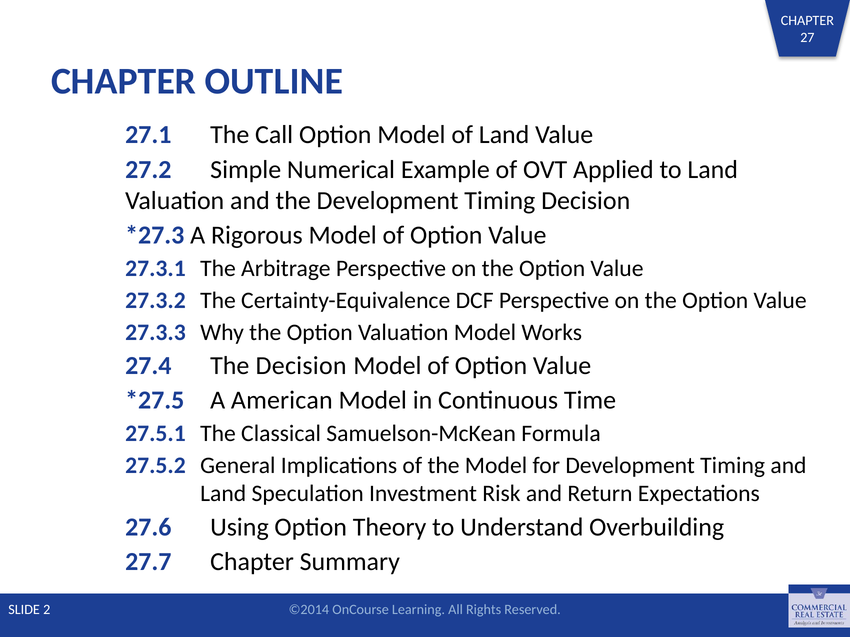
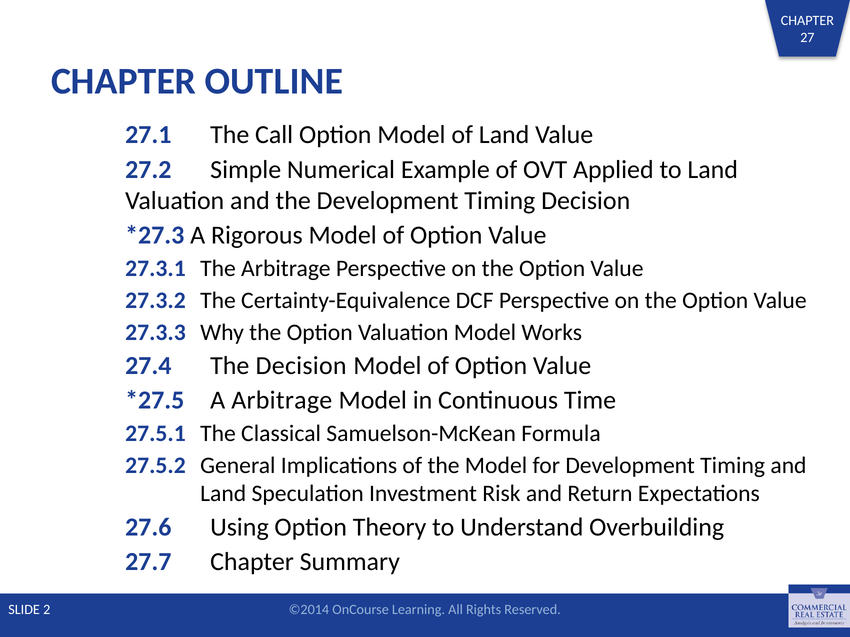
A American: American -> Arbitrage (282, 401)
